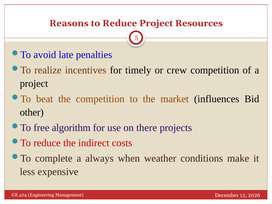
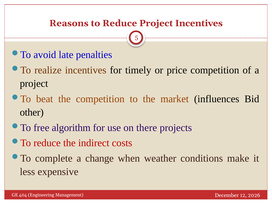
Project Resources: Resources -> Incentives (199, 23)
crew: crew -> price (177, 70)
always: always -> change (100, 158)
